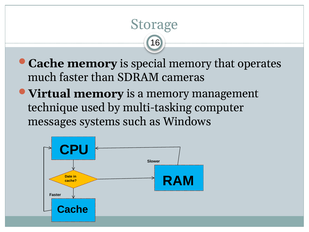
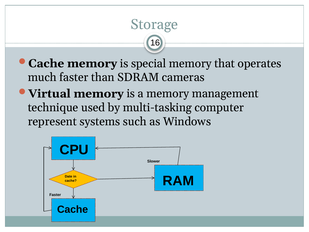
messages: messages -> represent (52, 121)
